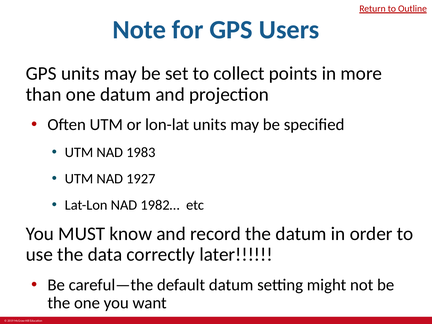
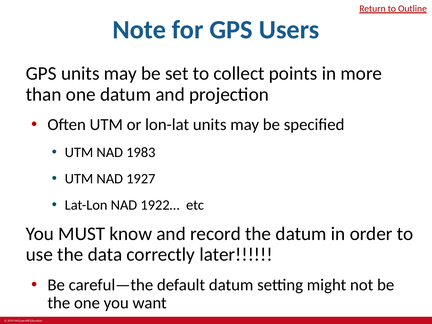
1982…: 1982… -> 1922… (160, 205)
